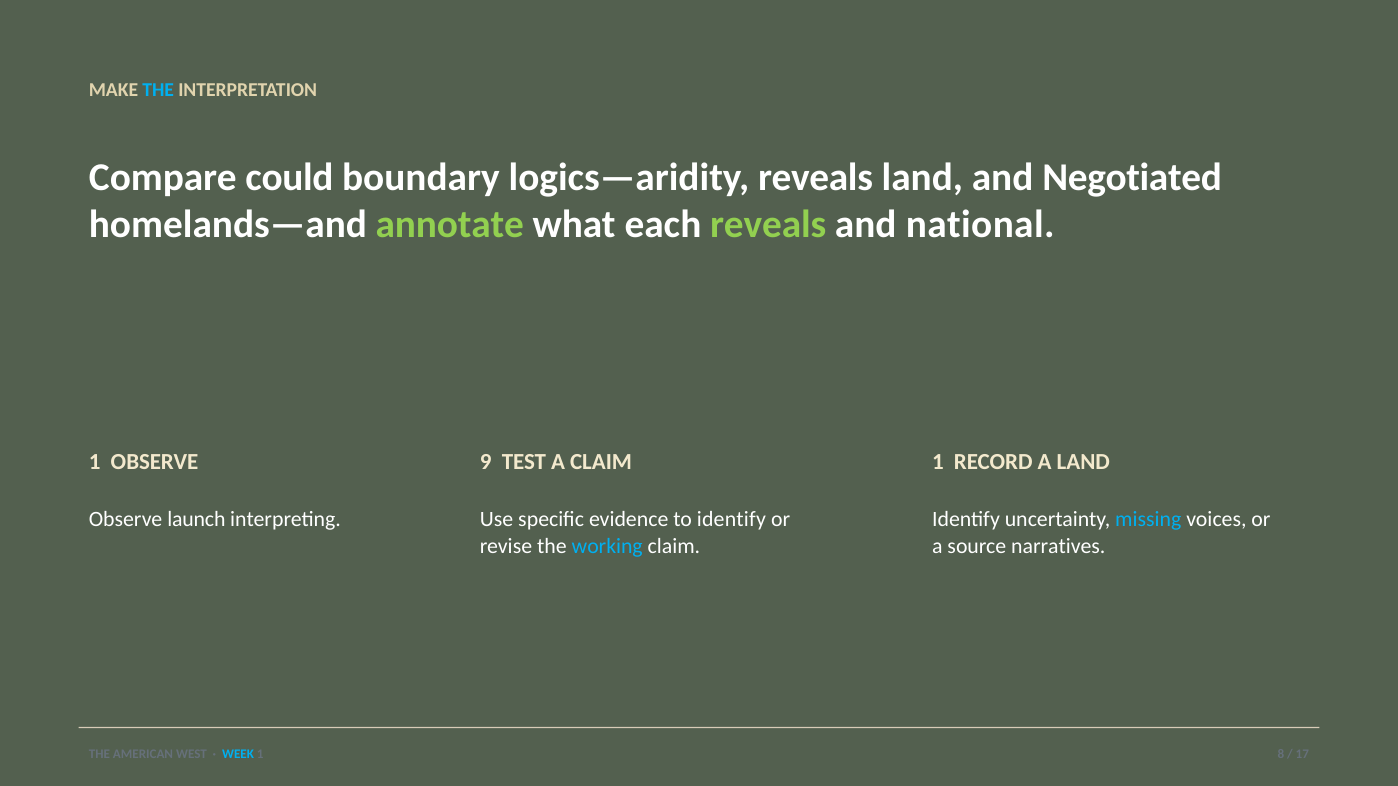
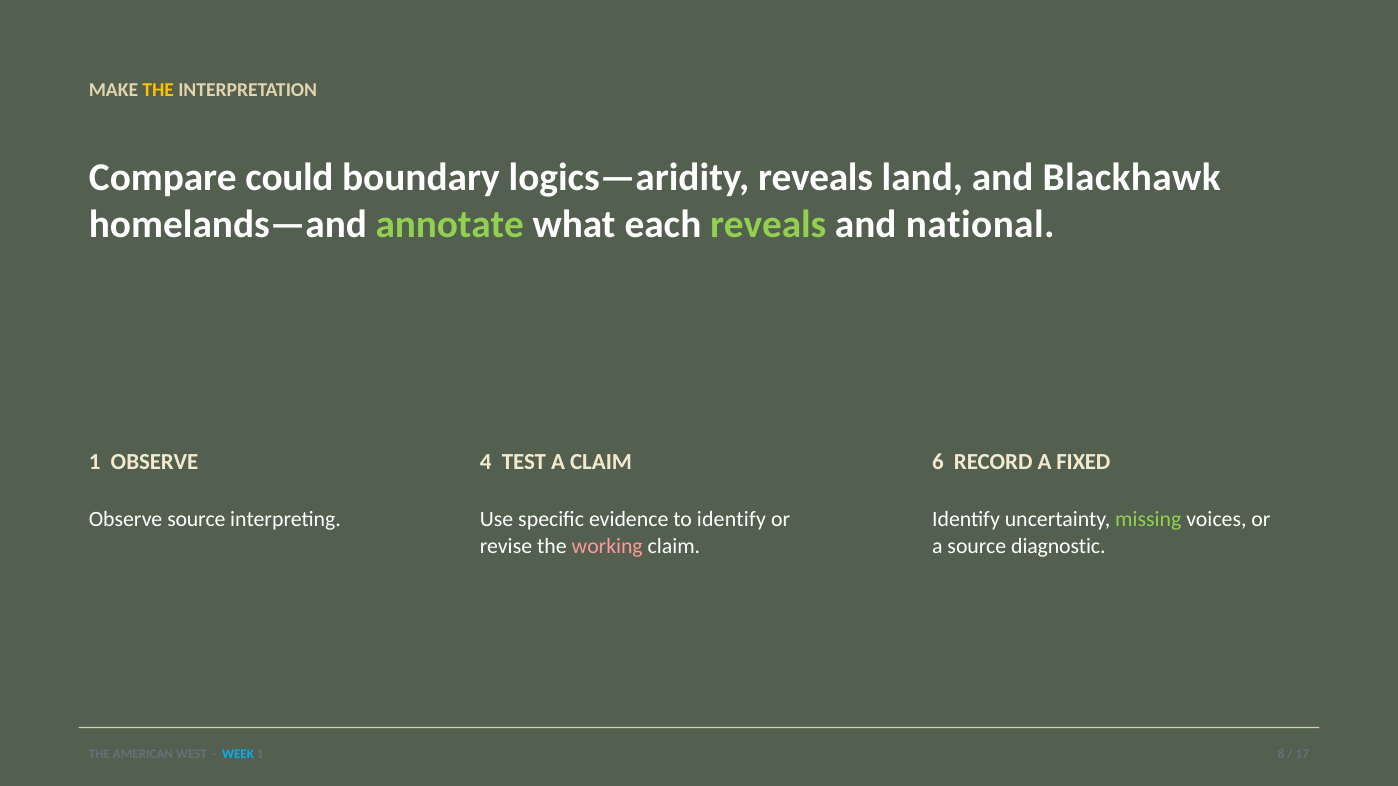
THE colour: light blue -> yellow (158, 90)
Negotiated: Negotiated -> Blackhawk (1132, 178)
9: 9 -> 4 (486, 462)
CLAIM 1: 1 -> 6 (938, 462)
A LAND: LAND -> FIXED (1083, 462)
Observe launch: launch -> source (196, 520)
missing colour: light blue -> light green (1148, 520)
working colour: light blue -> pink (607, 546)
narratives: narratives -> diagnostic (1058, 546)
